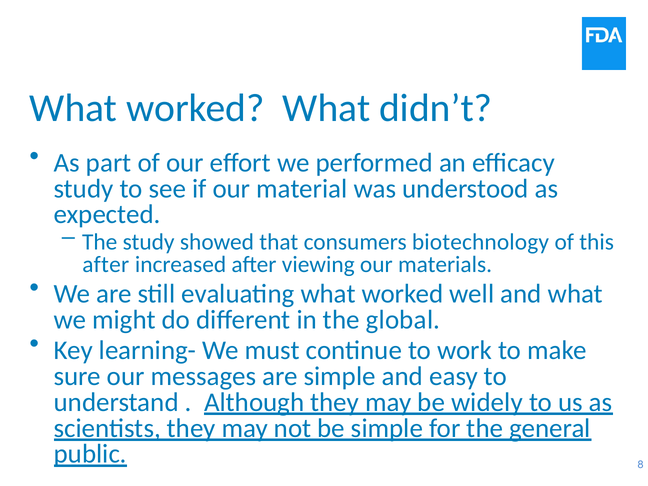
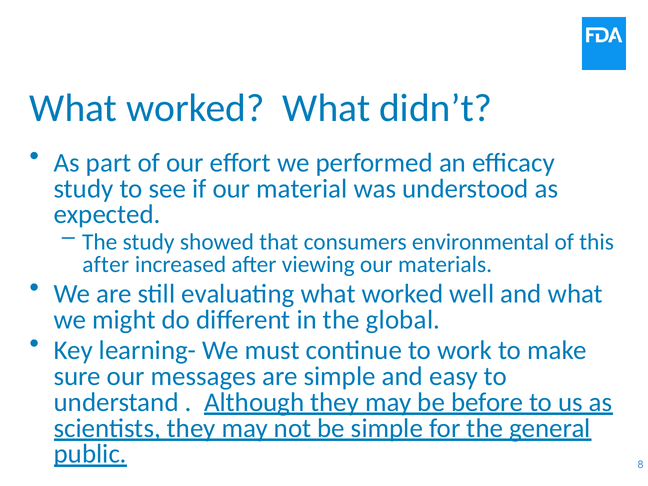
biotechnology: biotechnology -> environmental (481, 242)
widely: widely -> before (487, 402)
